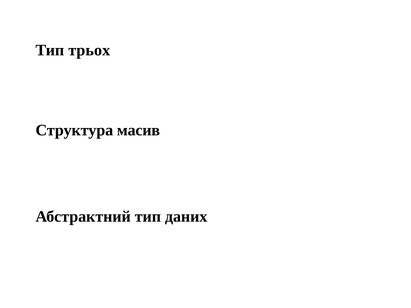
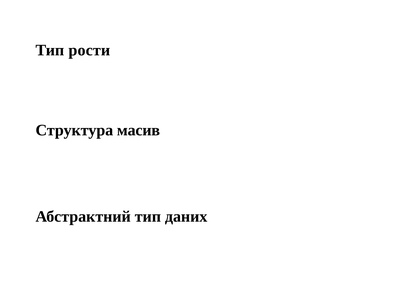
трьох: трьох -> рости (89, 50)
